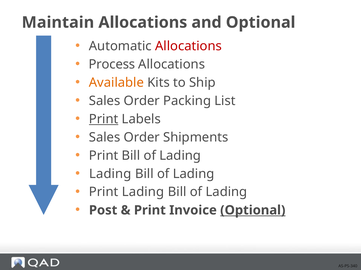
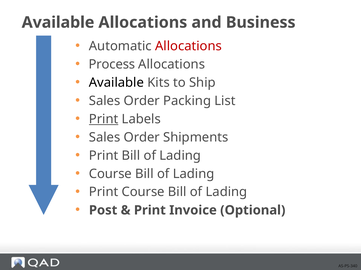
Maintain: Maintain -> Available (58, 22)
and Optional: Optional -> Business (261, 22)
Available colour: orange -> black (116, 83)
Lading: Lading -> Course (110, 174)
Print Lading: Lading -> Course (143, 192)
Optional underline: present -> none (253, 211)
